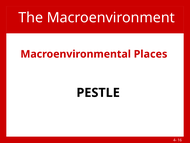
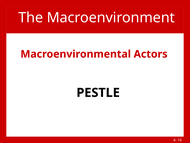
Places: Places -> Actors (151, 54)
